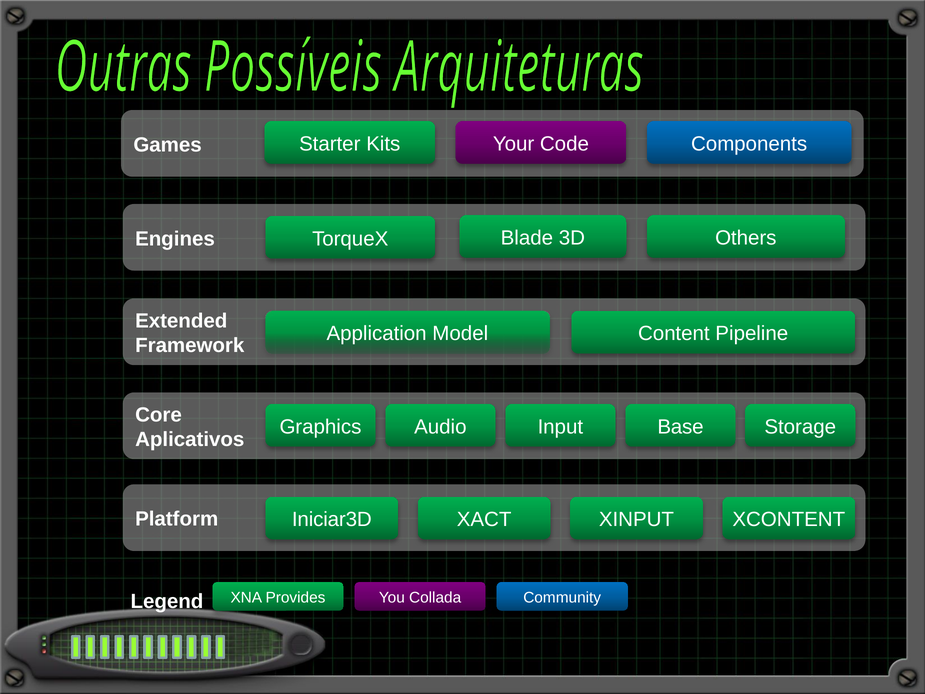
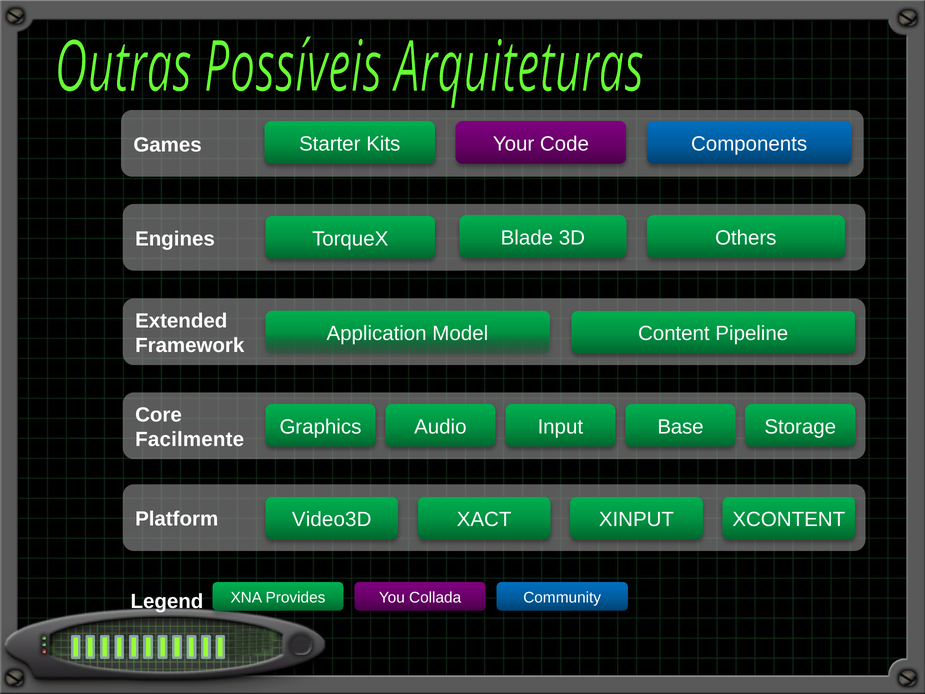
Aplicativos: Aplicativos -> Facilmente (190, 439)
Iniciar3D: Iniciar3D -> Video3D (332, 519)
